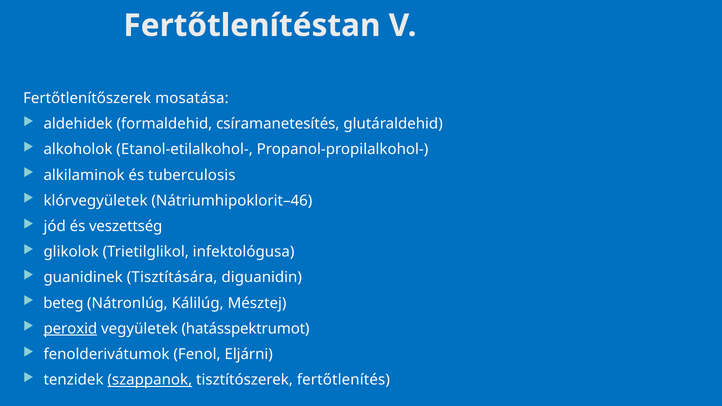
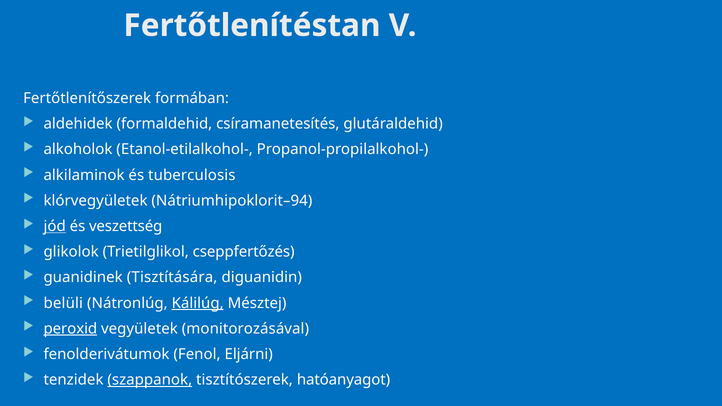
mosatása: mosatása -> formában (192, 98)
Nátriumhipoklorit–46: Nátriumhipoklorit–46 -> Nátriumhipoklorit–94 (232, 201)
jód underline: none -> present (55, 226)
infektológusa: infektológusa -> cseppfertőzés (244, 252)
beteg: beteg -> belüli (63, 303)
Kálilúg underline: none -> present (198, 303)
hatásspektrumot: hatásspektrumot -> monitorozásával (245, 329)
fertőtlenítés: fertőtlenítés -> hatóanyagot (344, 380)
